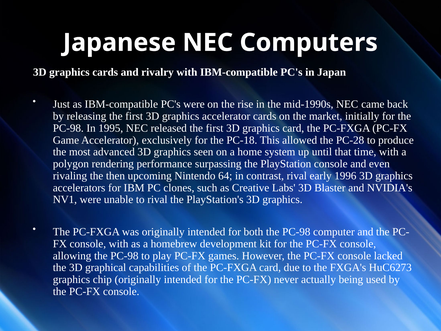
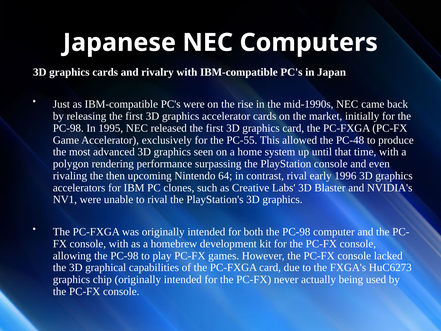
PC-18: PC-18 -> PC-55 (242, 140)
PC-28: PC-28 -> PC-48 (350, 140)
